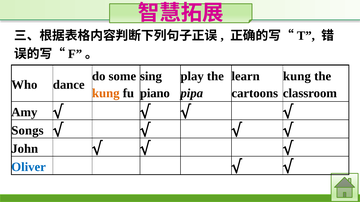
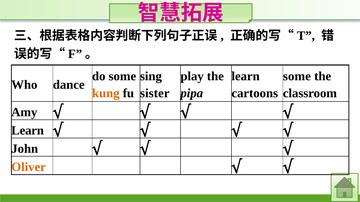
kung: kung -> some (297, 76)
piano: piano -> sister (155, 93)
Songs: Songs -> Learn (28, 131)
Oliver colour: blue -> orange (29, 167)
